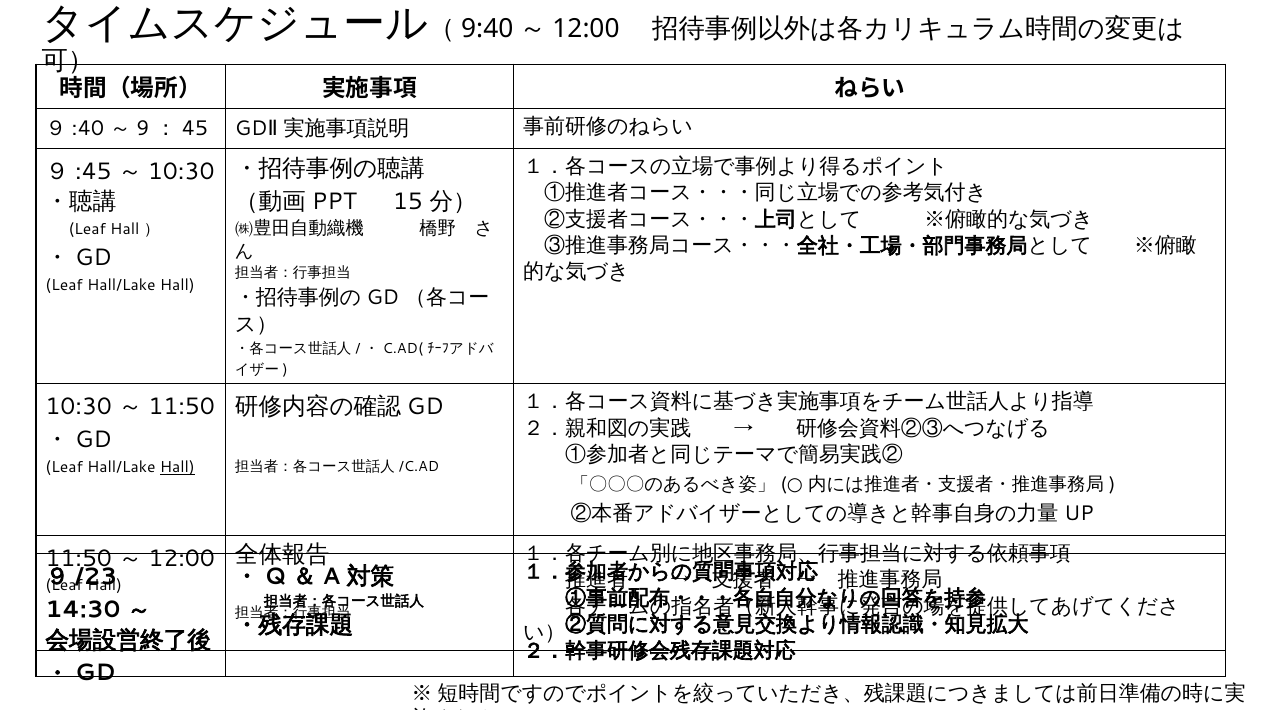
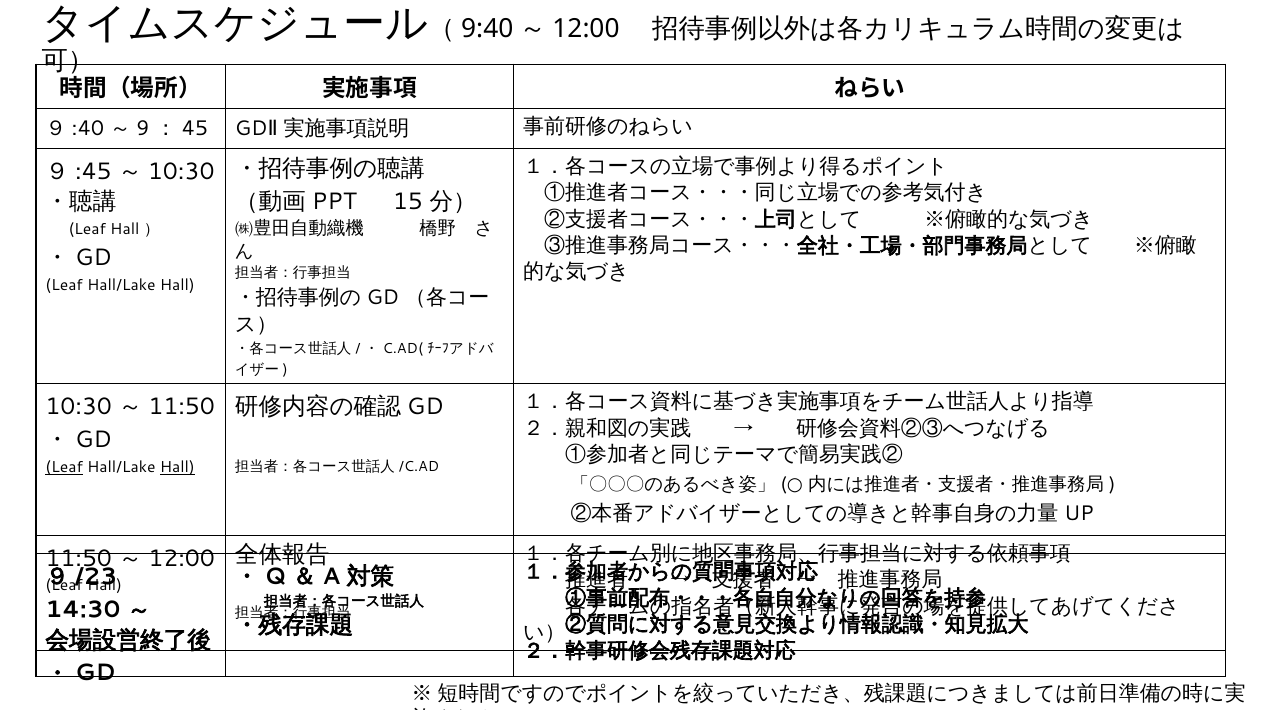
Leaf underline: none -> present (64, 467)
